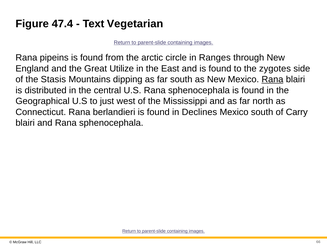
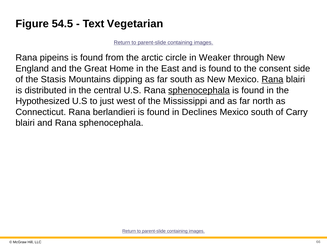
47.4: 47.4 -> 54.5 (62, 24)
Ranges: Ranges -> Weaker (215, 58)
Utilize: Utilize -> Home (122, 69)
zygotes: zygotes -> consent (275, 69)
sphenocephala underline: none -> present (199, 90)
Geographical: Geographical -> Hypothesized (43, 101)
